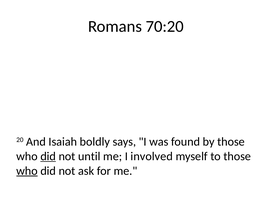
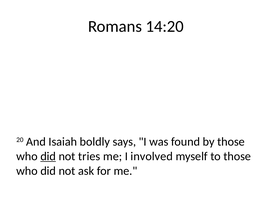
70:20: 70:20 -> 14:20 (165, 26)
until: until -> tries (89, 156)
who underline: present -> none (27, 171)
